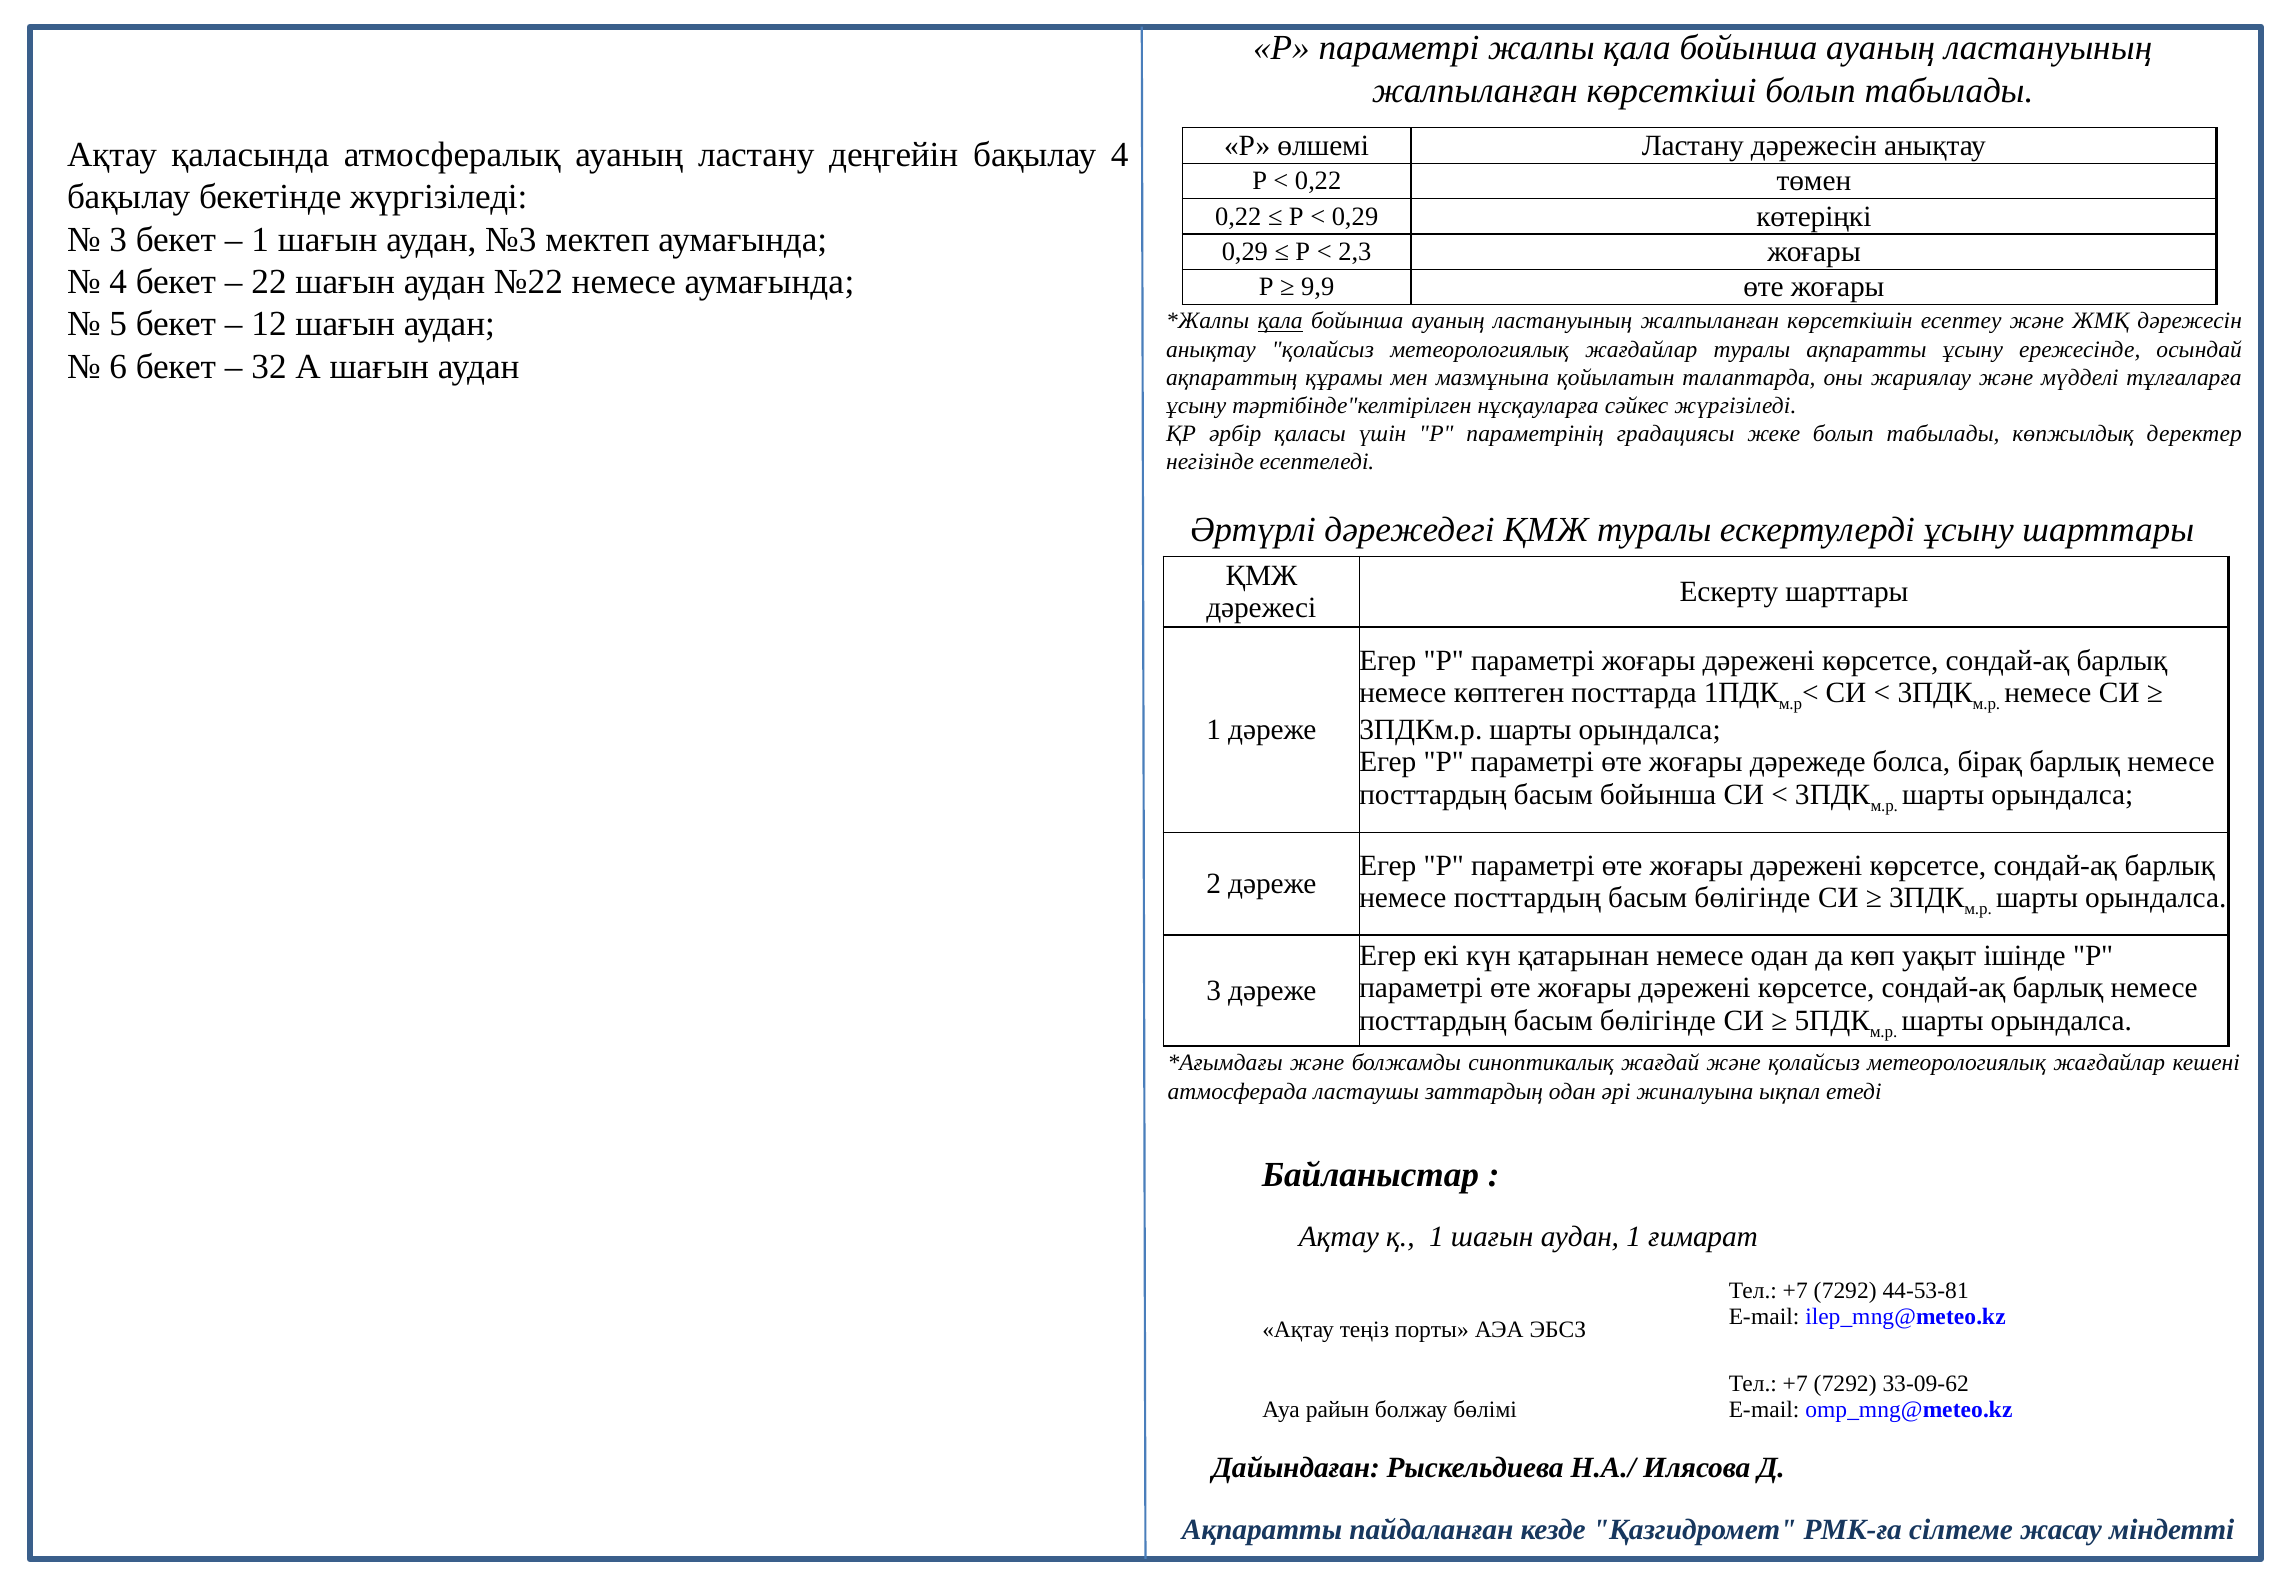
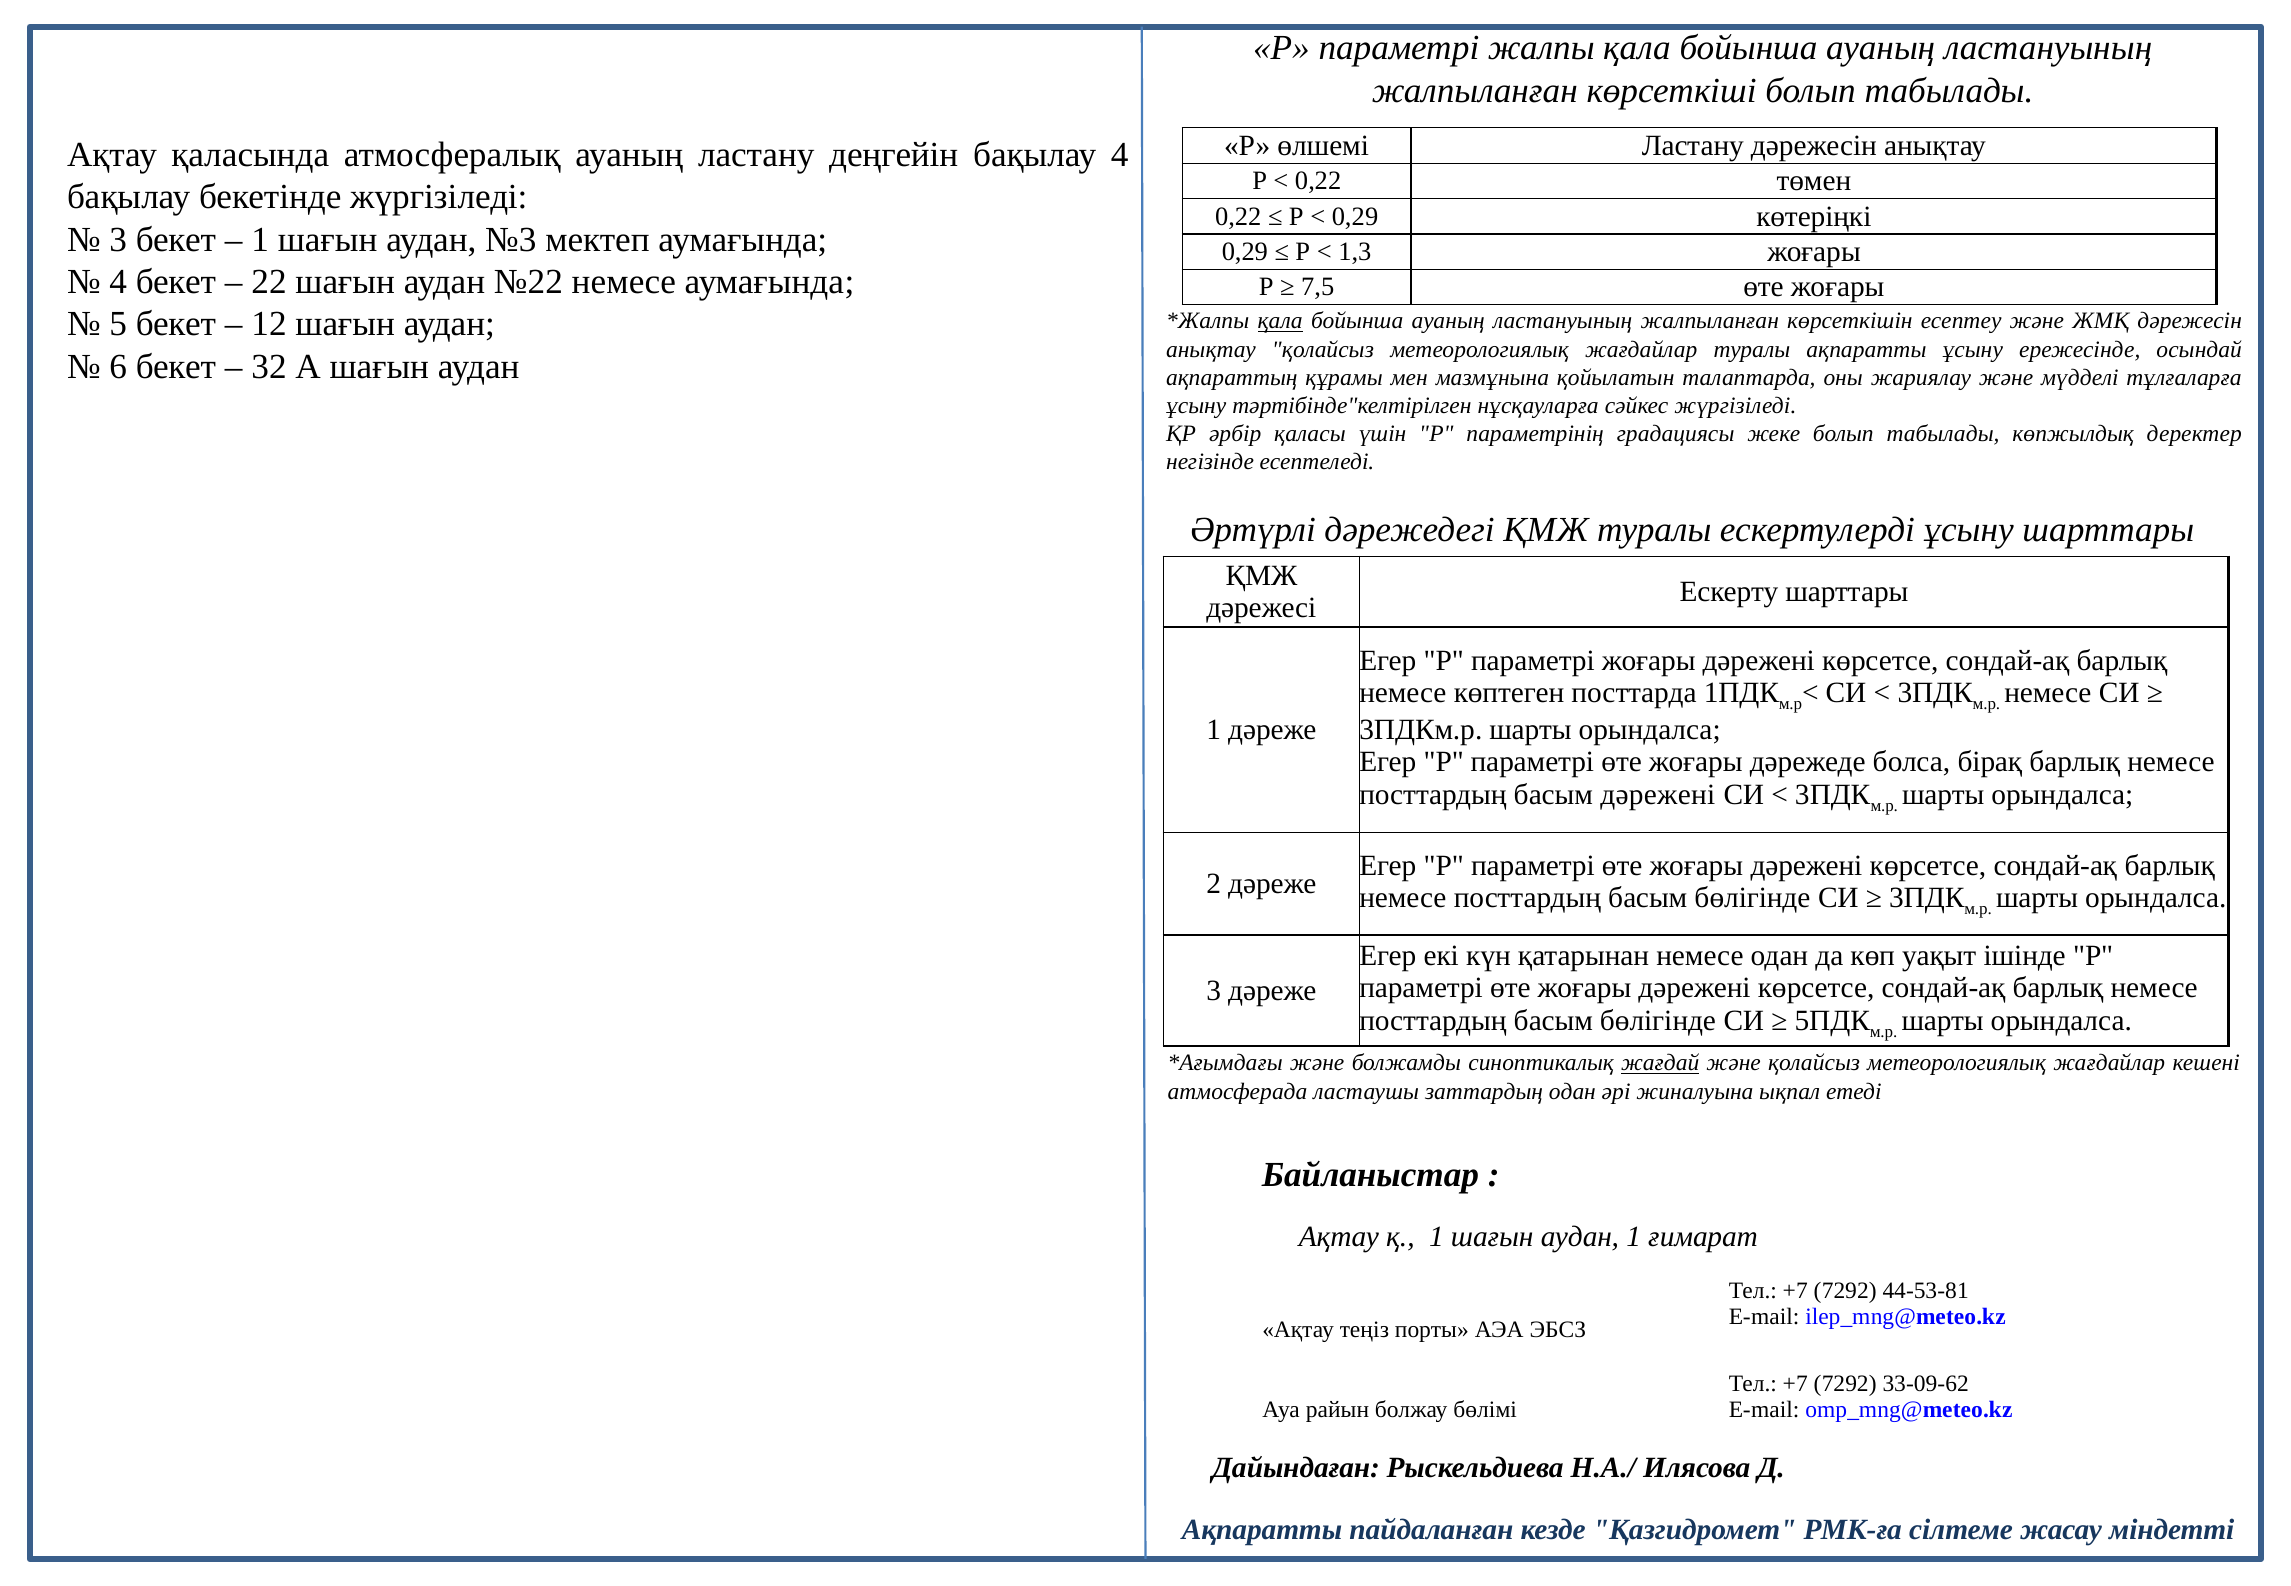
2,3: 2,3 -> 1,3 (1355, 252)
9,9: 9,9 -> 7,5 (1318, 287)
басым бойынша: бойынша -> дәрежені (1658, 795)
жағдай underline: none -> present (1660, 1063)
